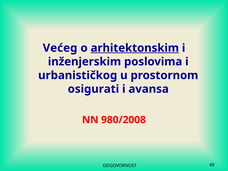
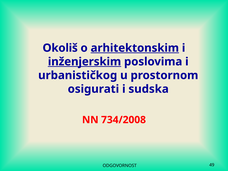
Većeg: Većeg -> Okoliš (60, 48)
inženjerskim underline: none -> present (84, 62)
avansa: avansa -> sudska (149, 89)
980/2008: 980/2008 -> 734/2008 (124, 120)
